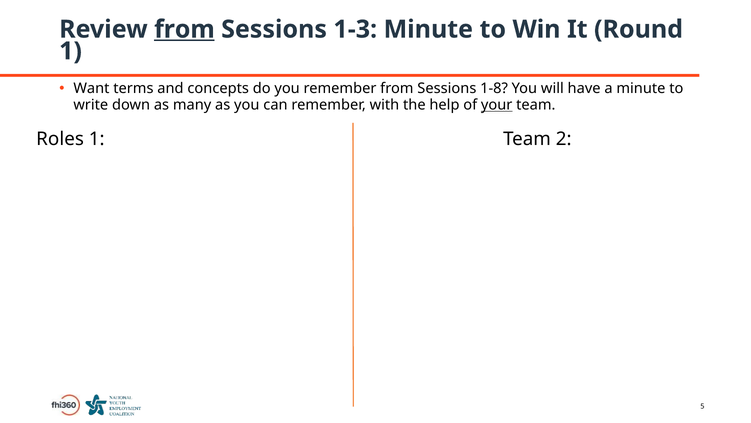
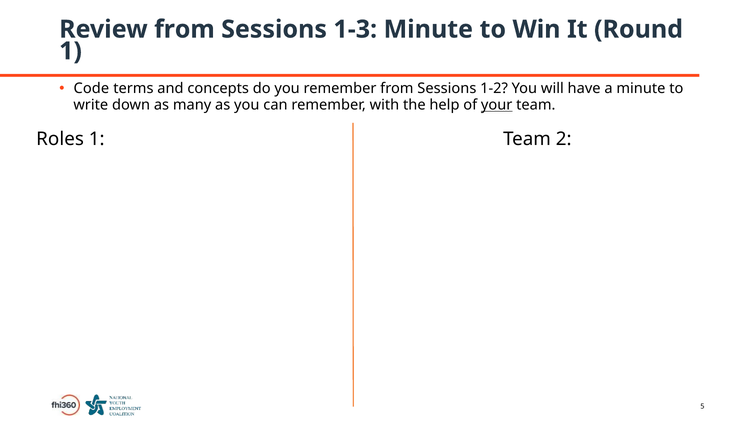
from underline: present -> none (184, 29)
Want: Want -> Code (91, 88)
1-8: 1-8 -> 1-2 (494, 88)
